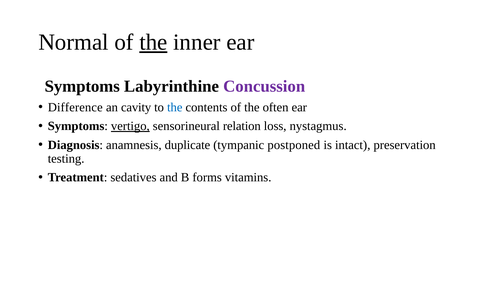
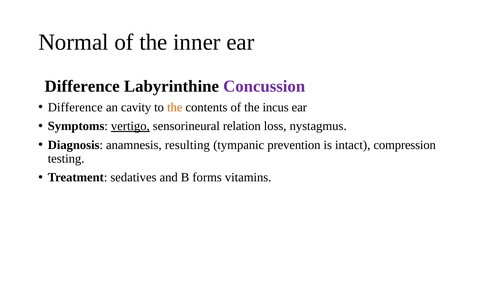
the underline: present -> none (153, 42)
Symptoms: Symptoms -> Difference (82, 86)
the colour: blue -> orange (175, 107)
often: often -> incus (276, 107)
duplicate: duplicate -> resulting (187, 145)
postponed: postponed -> prevention (294, 145)
preservation: preservation -> compression (405, 145)
